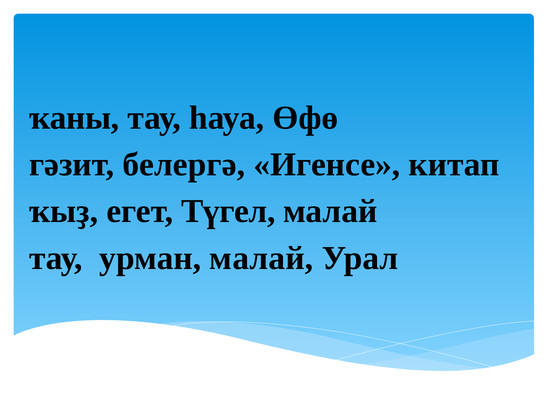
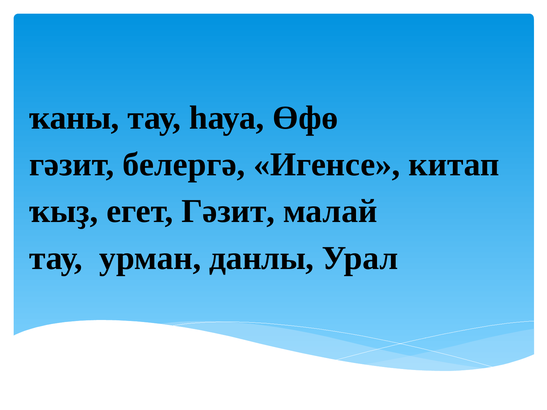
егет Түгел: Түгел -> Гәзит (228, 211)
урман малай: малай -> данлы (262, 258)
